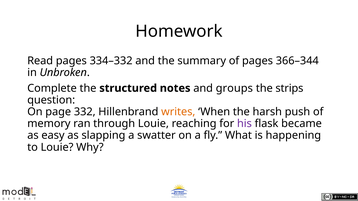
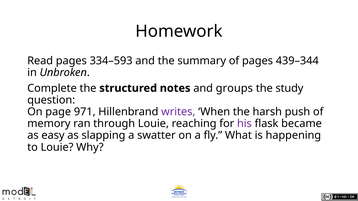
334–332: 334–332 -> 334–593 (111, 61)
366–344: 366–344 -> 439–344 (297, 61)
strips: strips -> study (289, 88)
332: 332 -> 971 (85, 112)
writes colour: orange -> purple (178, 112)
